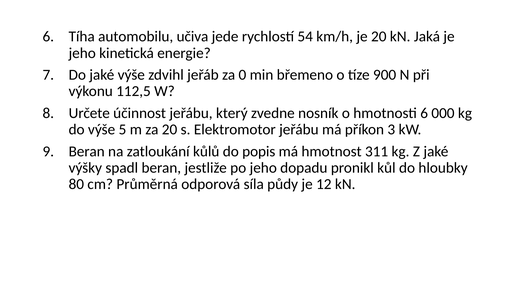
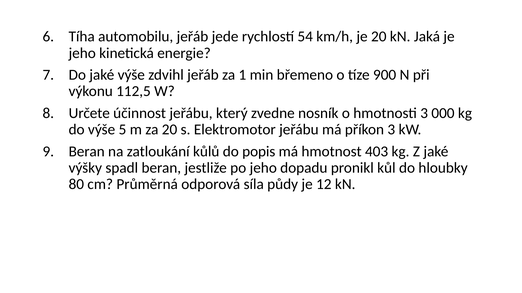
automobilu učiva: učiva -> jeřáb (192, 37)
0: 0 -> 1 (242, 75)
hmotnosti 6: 6 -> 3 (424, 113)
311: 311 -> 403 (377, 152)
